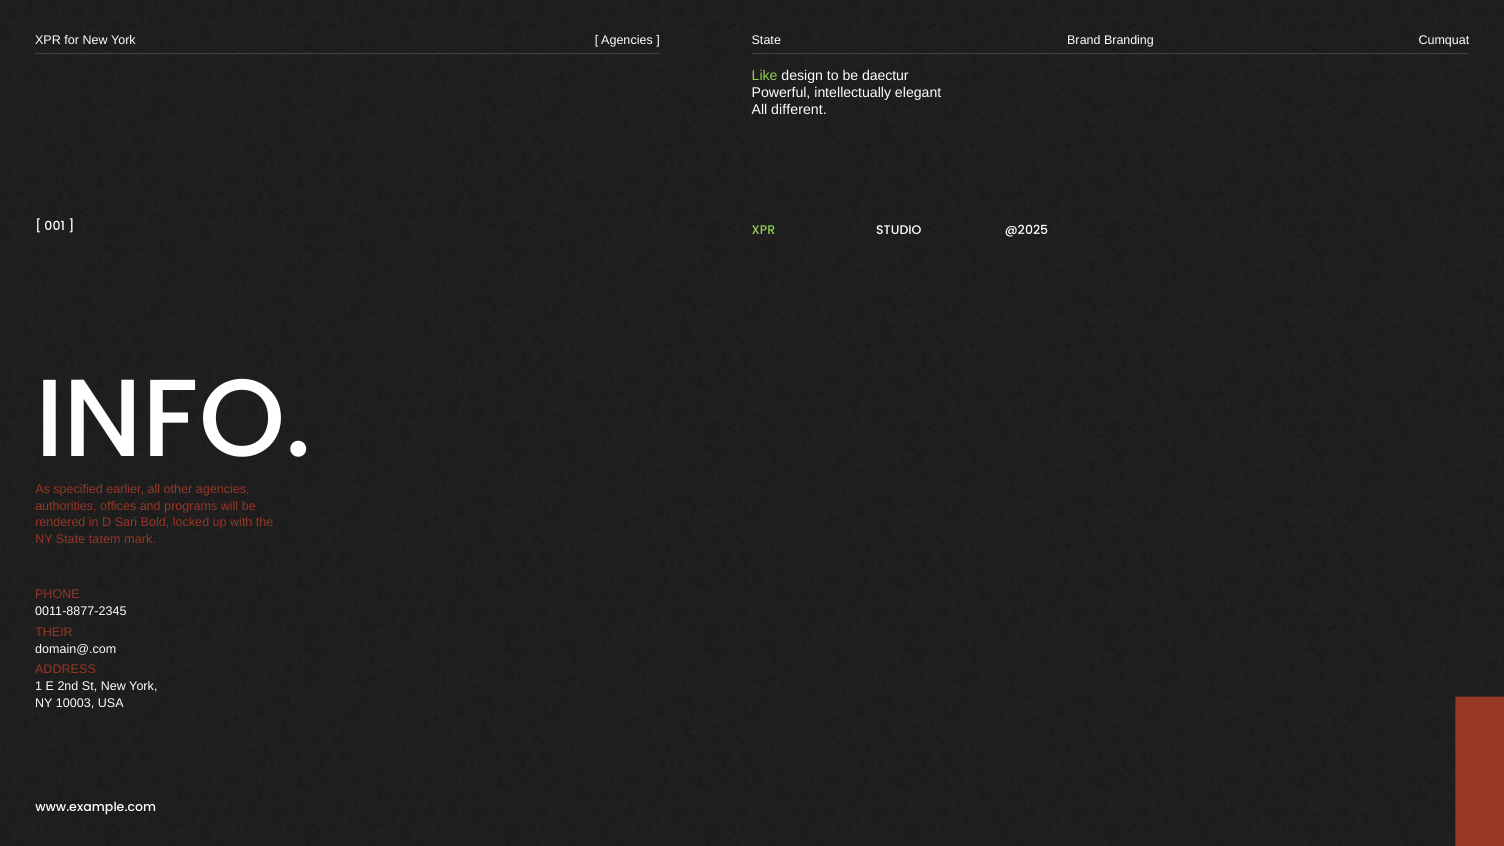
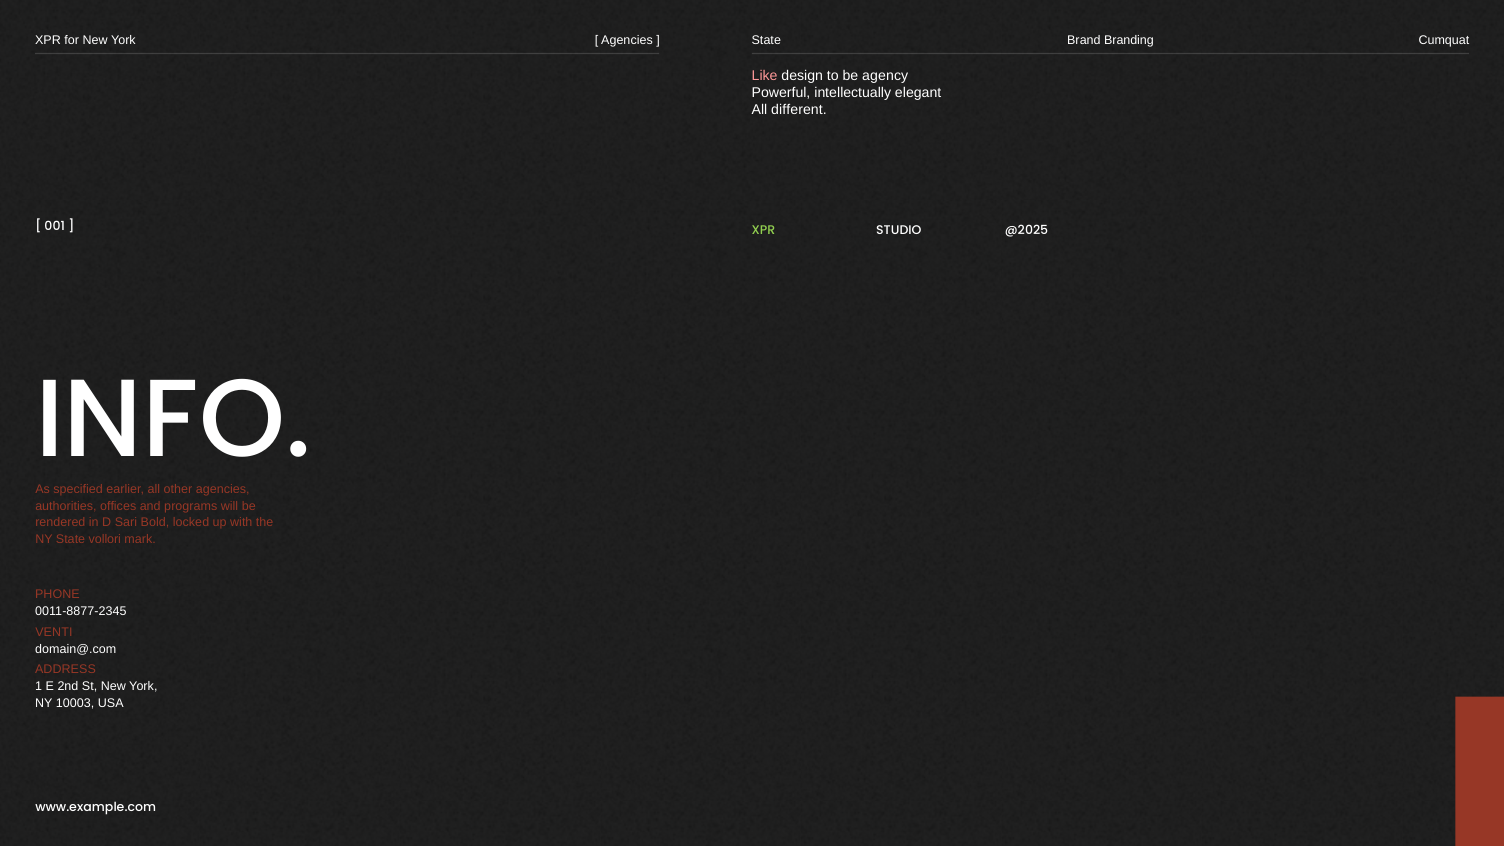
Like colour: light green -> pink (765, 75)
daectur: daectur -> agency (885, 75)
tatem: tatem -> vollori (105, 540)
THEIR: THEIR -> VENTI (54, 632)
